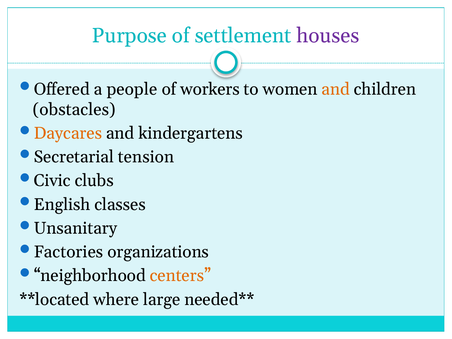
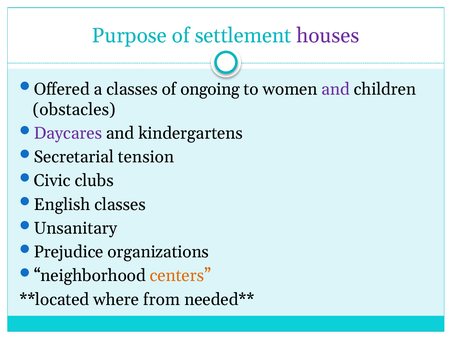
a people: people -> classes (132, 89)
workers: workers -> ongoing (210, 89)
and colour: orange -> purple (336, 89)
Daycares colour: orange -> purple (68, 133)
Factories: Factories -> Prejudice (69, 252)
large: large -> from (162, 299)
